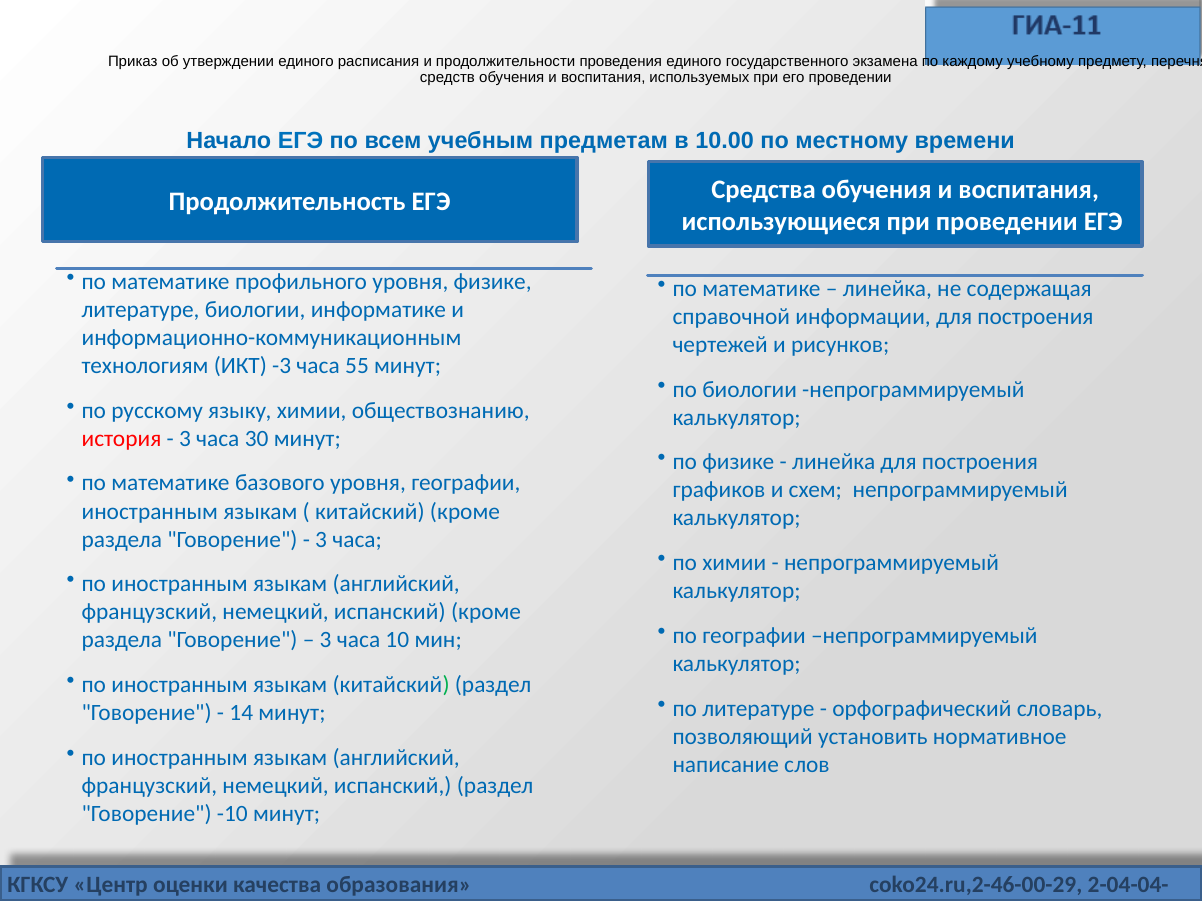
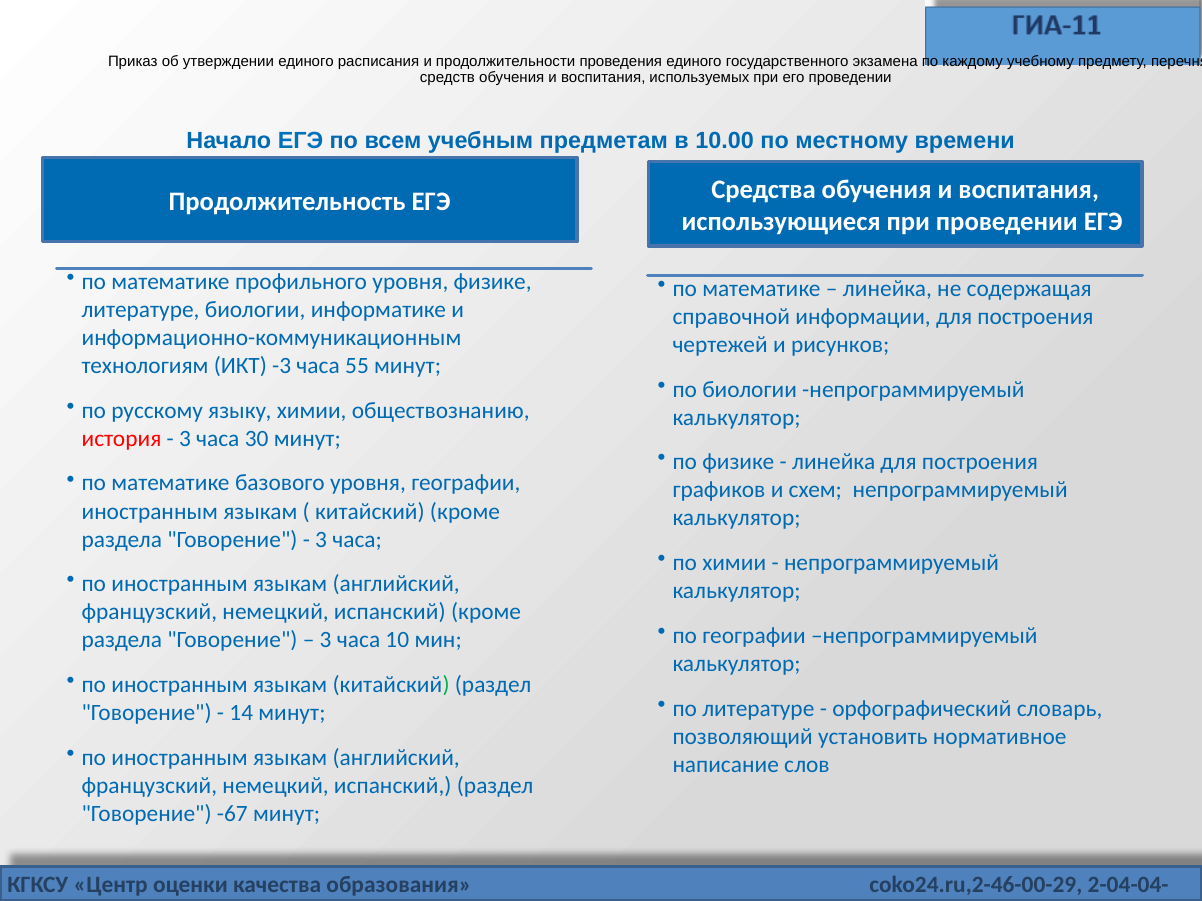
-10: -10 -> -67 (232, 814)
